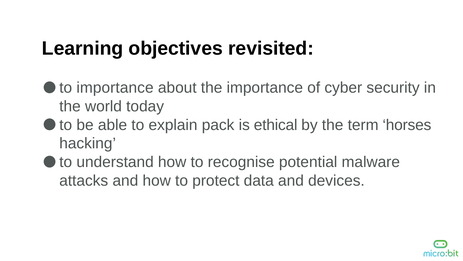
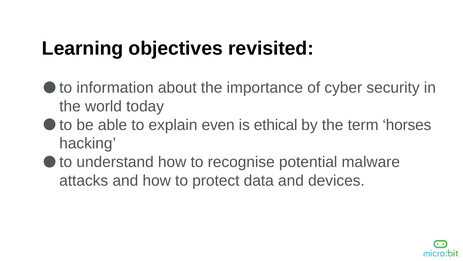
to importance: importance -> information (115, 88)
pack: pack -> even (218, 125)
